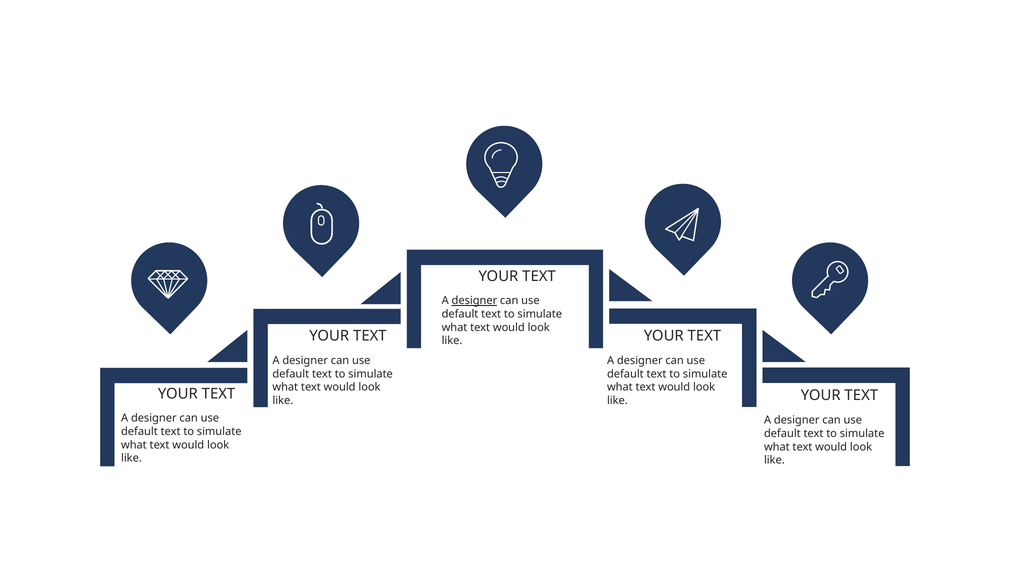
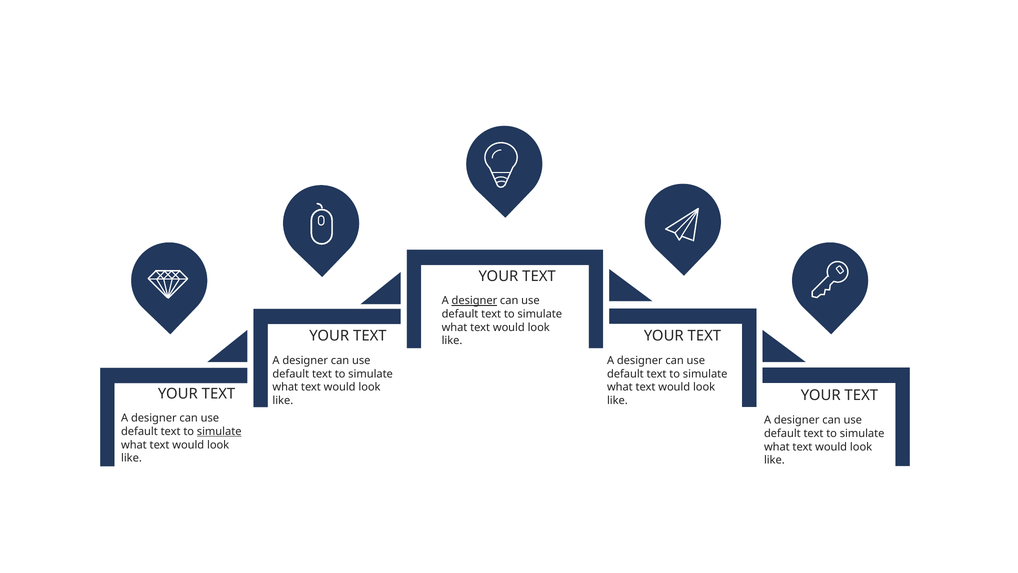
simulate underline: none -> present (219, 431)
